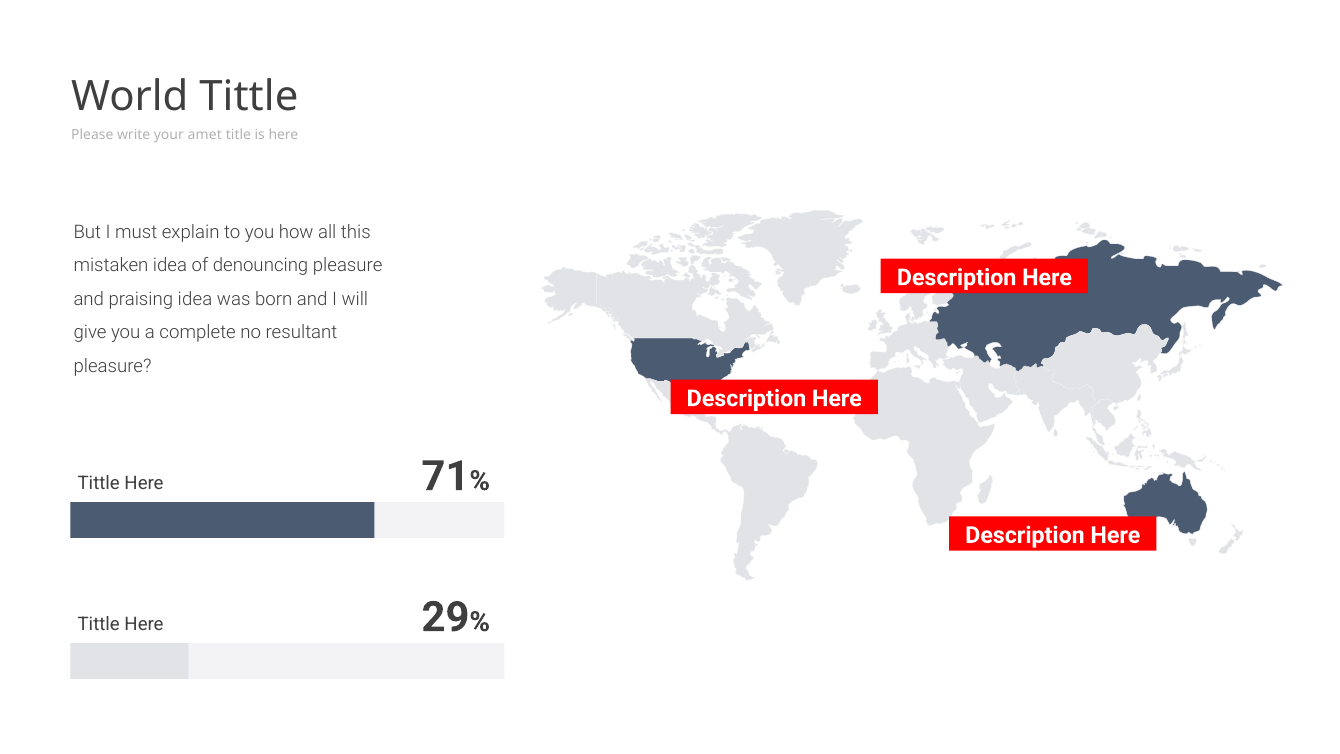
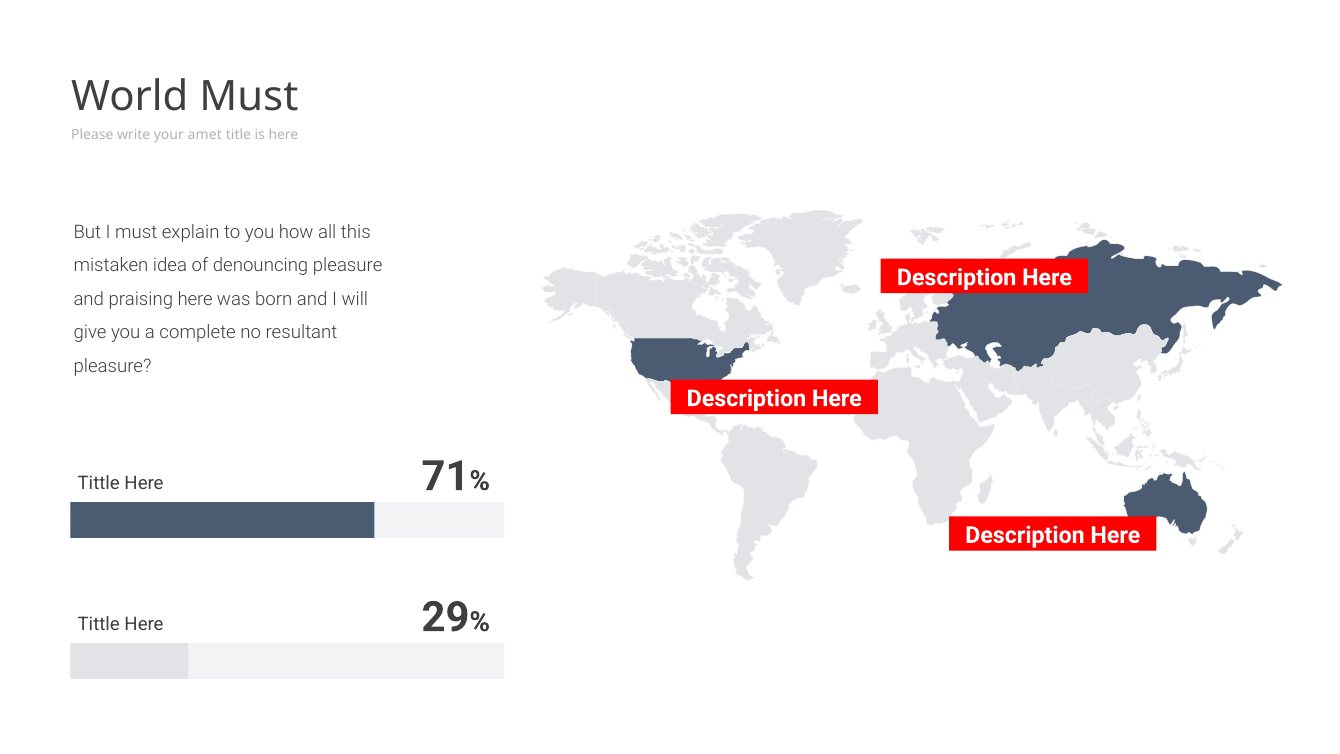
World Tittle: Tittle -> Must (249, 97)
praising idea: idea -> here (195, 299)
